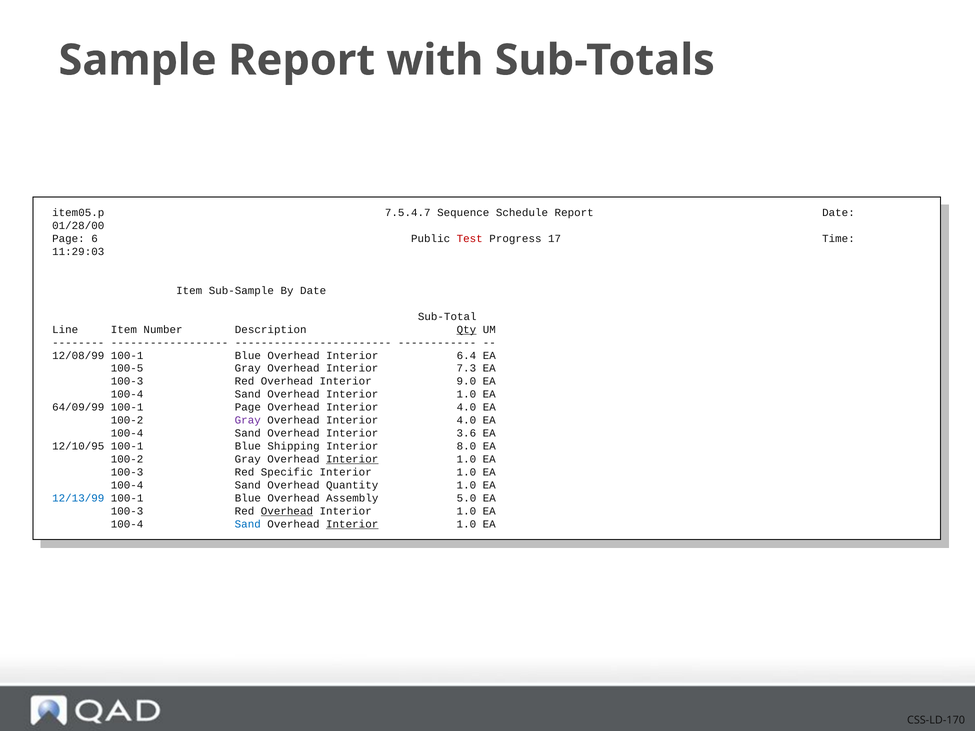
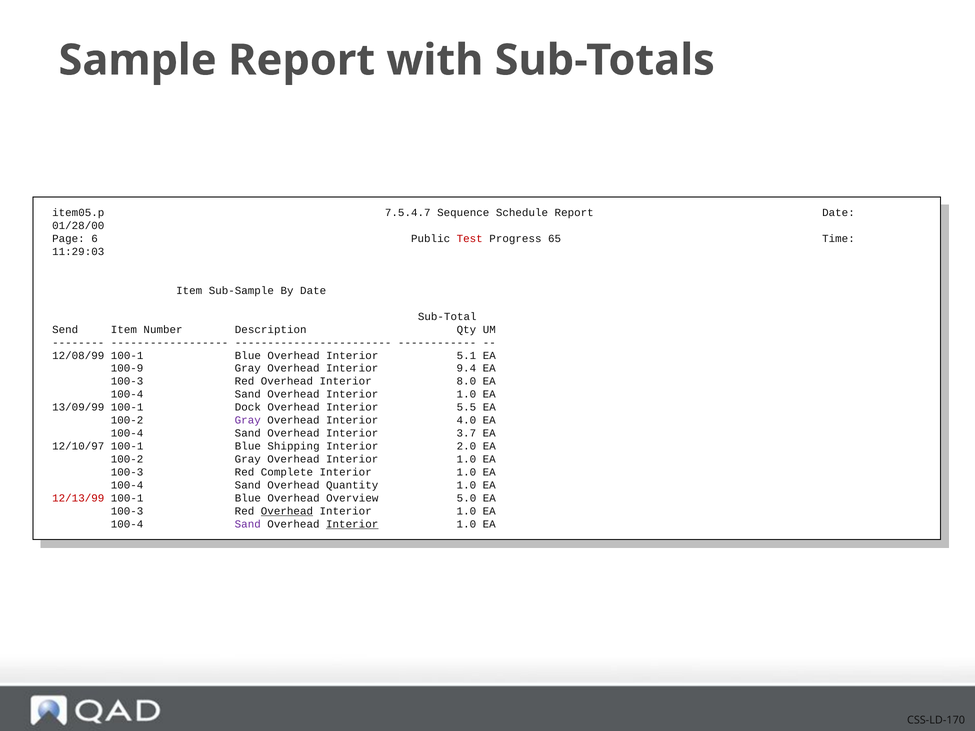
17: 17 -> 65 (555, 239)
Line: Line -> Send (65, 330)
Qty underline: present -> none (466, 330)
6.4: 6.4 -> 5.1 (466, 356)
100-5: 100-5 -> 100-9 (127, 369)
7.3: 7.3 -> 9.4 (466, 369)
9.0: 9.0 -> 8.0 (466, 382)
64/09/99: 64/09/99 -> 13/09/99 (78, 407)
100-1 Page: Page -> Dock (248, 407)
4.0: 4.0 -> 5.5 (466, 407)
3.6: 3.6 -> 3.7 (466, 433)
12/10/95: 12/10/95 -> 12/10/97 (78, 446)
8.0: 8.0 -> 2.0 (466, 446)
Interior underline: present -> none (352, 459)
Specific: Specific -> Complete (287, 472)
12/13/99 colour: blue -> red (78, 498)
Assembly: Assembly -> Overview (352, 498)
Sand colour: blue -> purple (248, 524)
